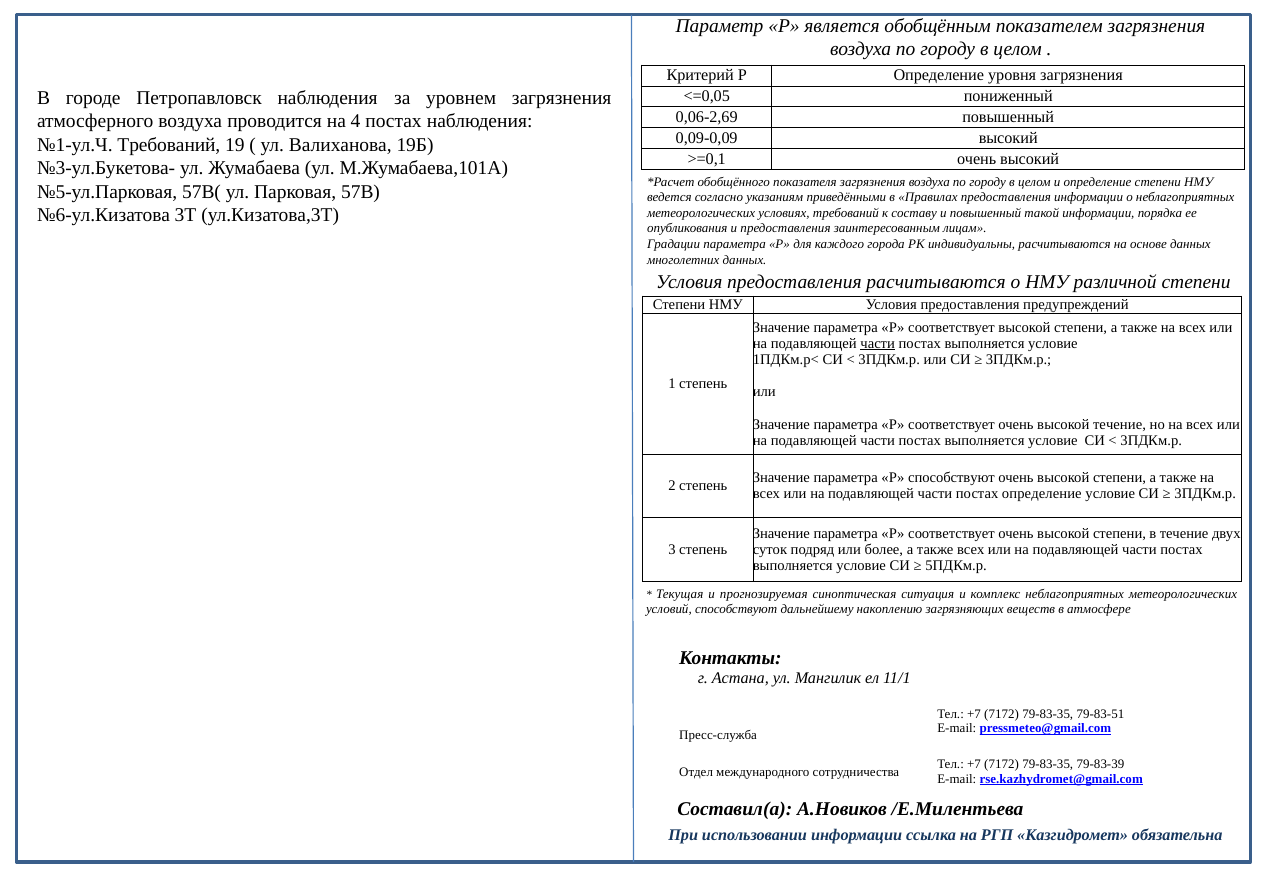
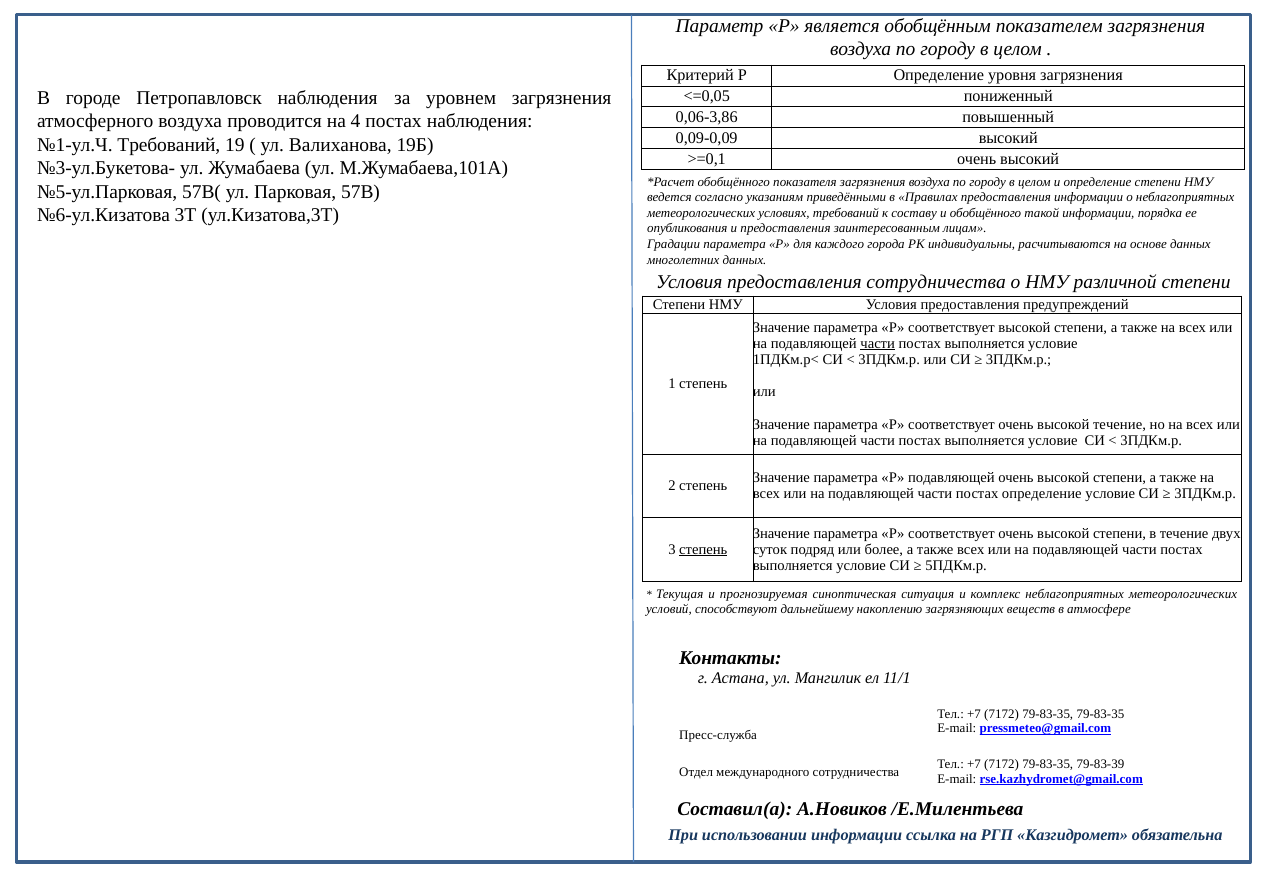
0,06-2,69: 0,06-2,69 -> 0,06-3,86 (707, 117)
и повышенный: повышенный -> обобщённого (986, 213)
предоставления расчитываются: расчитываются -> сотрудничества (936, 283)
Р способствуют: способствуют -> подавляющей (951, 478)
степень underline: none -> present (703, 549)
79-83-35 79-83-51: 79-83-51 -> 79-83-35 (1100, 714)
